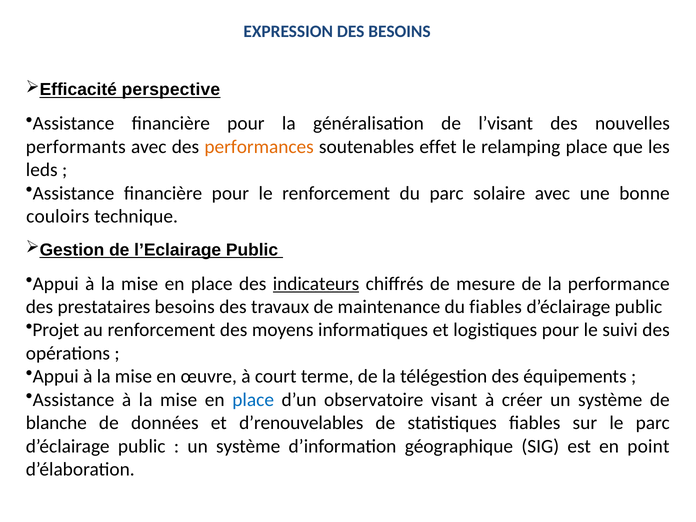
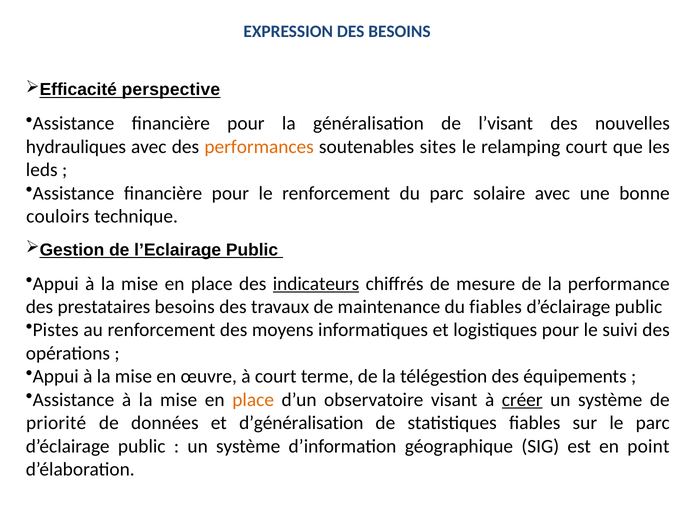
performants: performants -> hydrauliques (76, 147)
effet: effet -> sites (438, 147)
relamping place: place -> court (587, 147)
Projet: Projet -> Pistes (56, 330)
place colour: blue -> orange (253, 400)
créer underline: none -> present (522, 400)
blanche: blanche -> priorité (56, 423)
d’renouvelables: d’renouvelables -> d’généralisation (301, 423)
